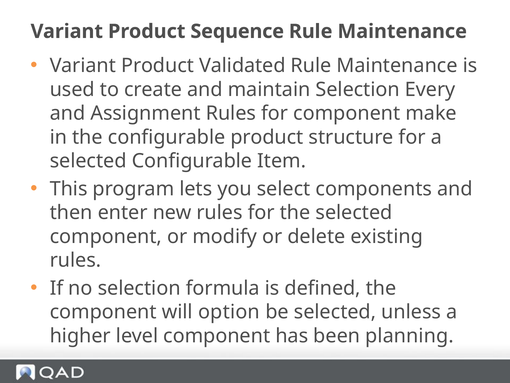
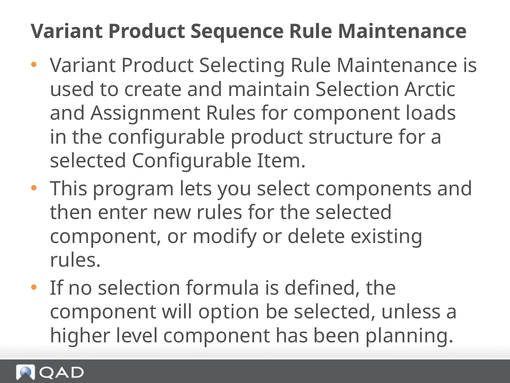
Validated: Validated -> Selecting (242, 66)
Every: Every -> Arctic (430, 89)
make: make -> loads (431, 113)
